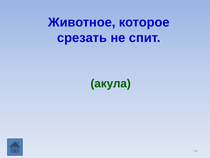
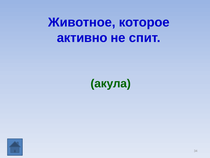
срезать: срезать -> активно (82, 38)
